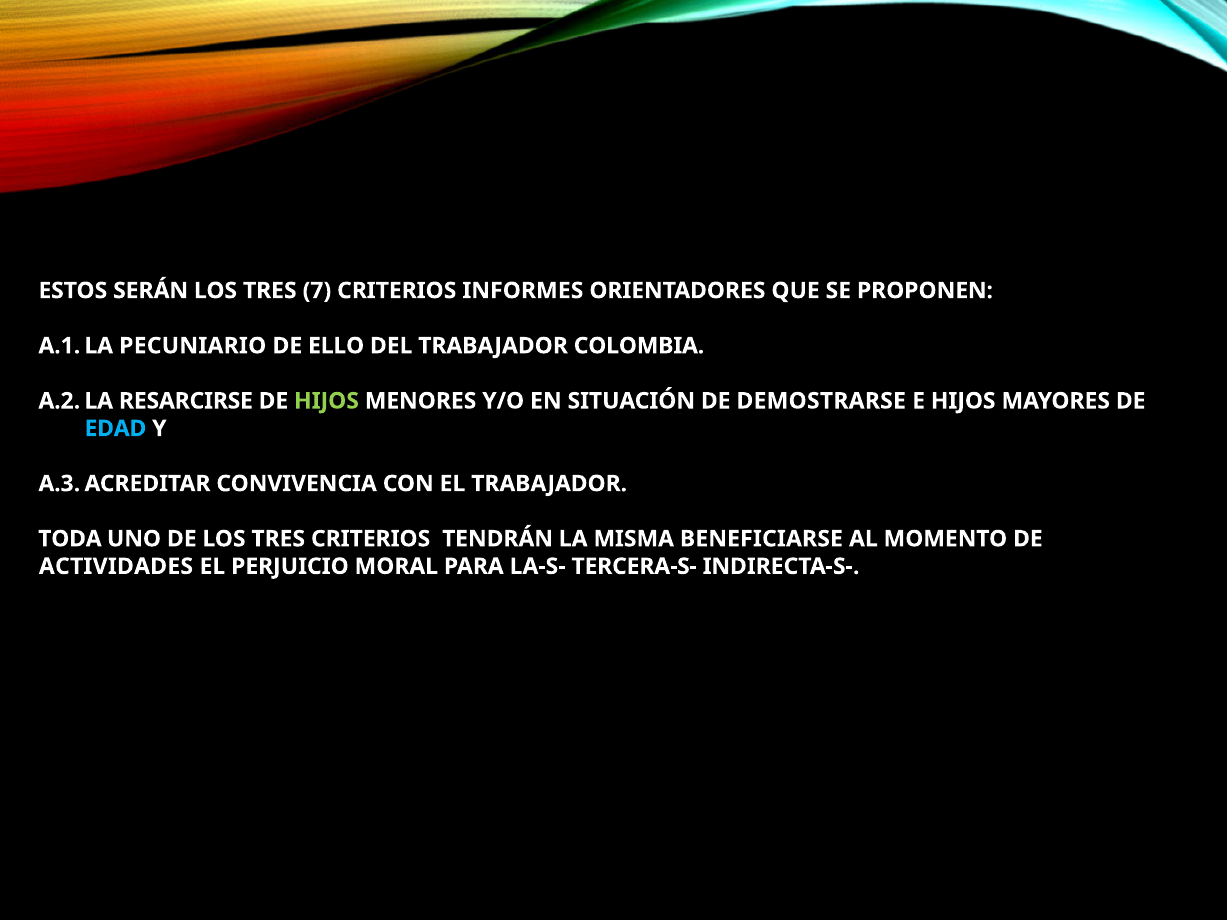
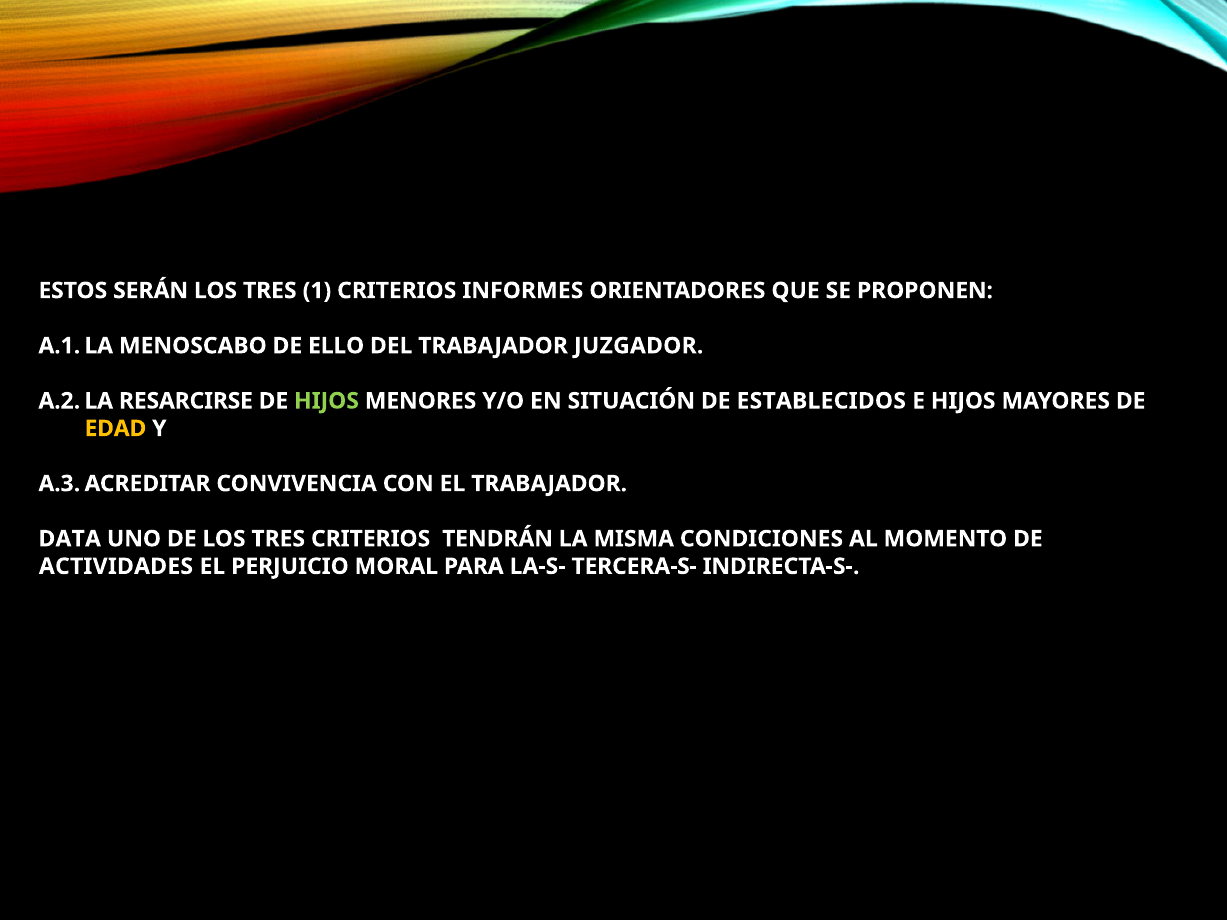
7: 7 -> 1 (317, 291)
PECUNIARIO: PECUNIARIO -> MENOSCABO (193, 346)
COLOMBIA: COLOMBIA -> JUZGADOR (639, 346)
DEMOSTRARSE: DEMOSTRARSE -> ESTABLECIDOS (821, 401)
EDAD colour: light blue -> yellow (115, 429)
TODA: TODA -> DATA (70, 539)
BENEFICIARSE: BENEFICIARSE -> CONDICIONES (762, 539)
